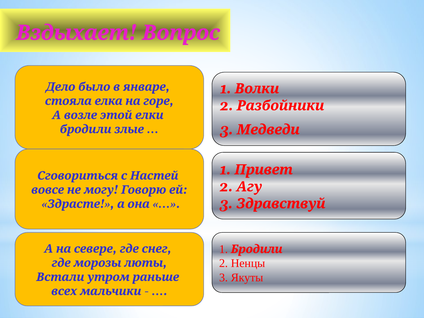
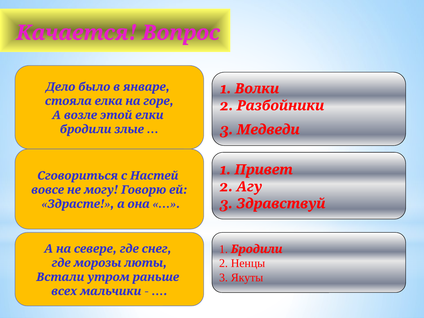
Вздыхает: Вздыхает -> Качается (72, 33)
